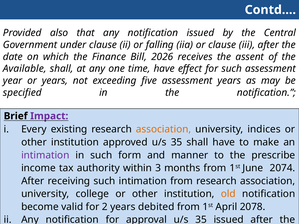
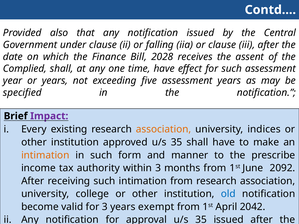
2026: 2026 -> 2028 (162, 57)
Available: Available -> Complied (25, 69)
intimation colour: purple -> orange (45, 155)
2074: 2074 -> 2092 (283, 168)
old colour: orange -> blue (228, 194)
for 2: 2 -> 3 (105, 207)
debited: debited -> exempt (156, 207)
2078: 2078 -> 2042 (253, 207)
